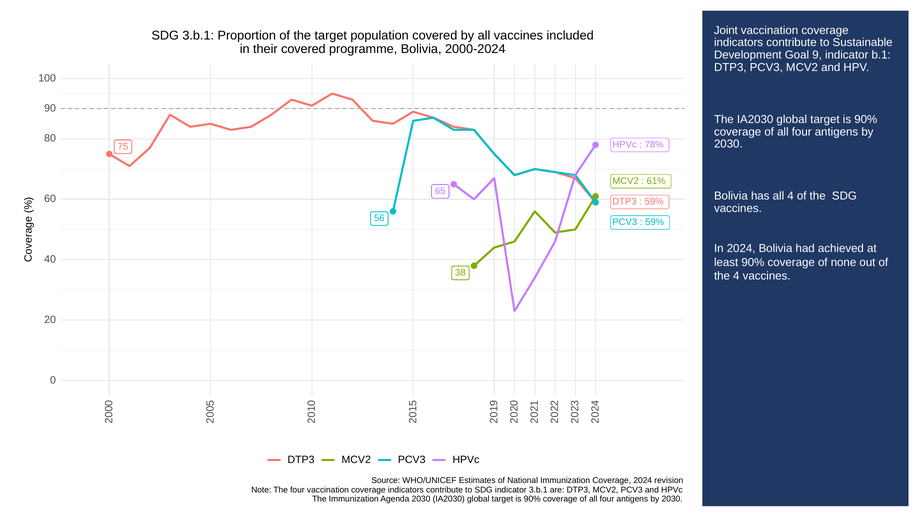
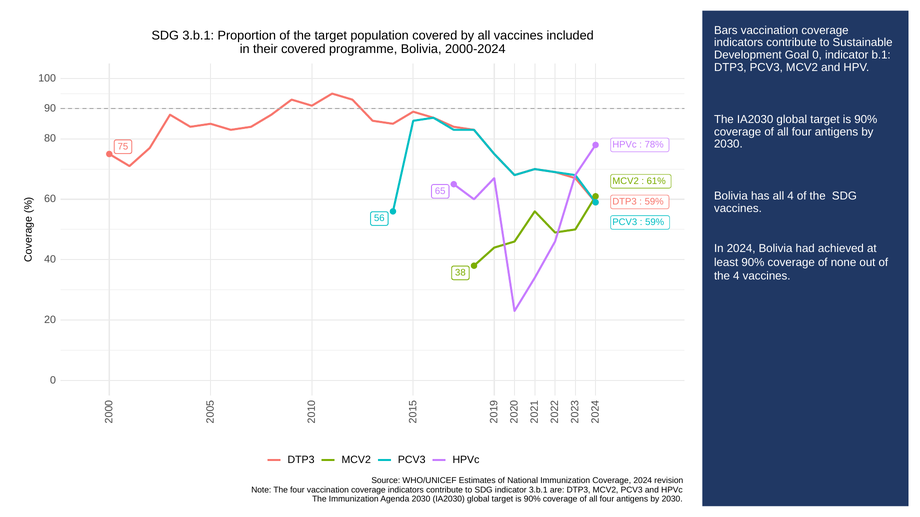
Joint: Joint -> Bars (726, 30)
Goal 9: 9 -> 0 (817, 55)
